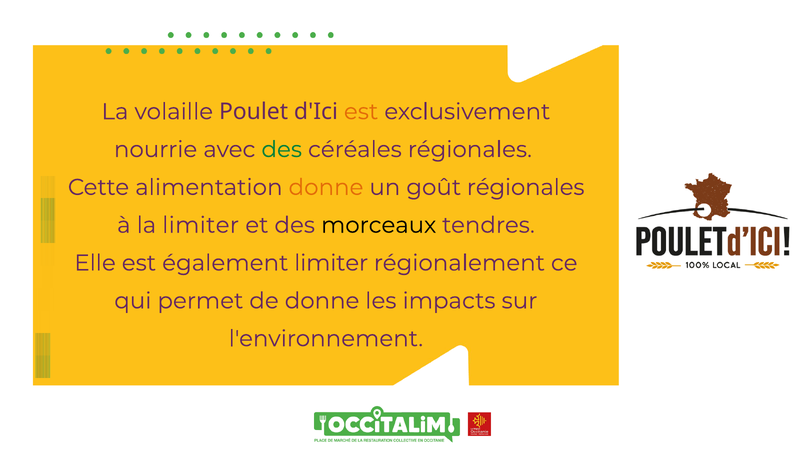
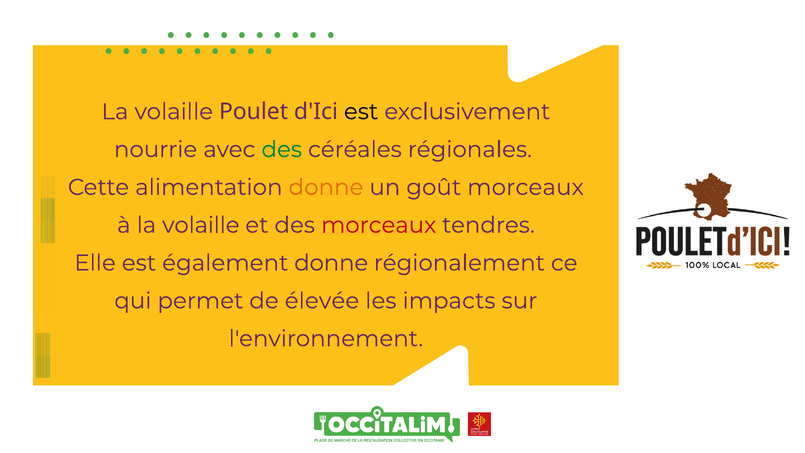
est colour: orange -> black (361, 112)
goût régionales: régionales -> morceaux (526, 187)
à la limiter: limiter -> volaille (201, 225)
morceaux colour: black -> red (379, 225)
également limiter: limiter -> donne (331, 263)
de donne: donne -> élevée (322, 301)
